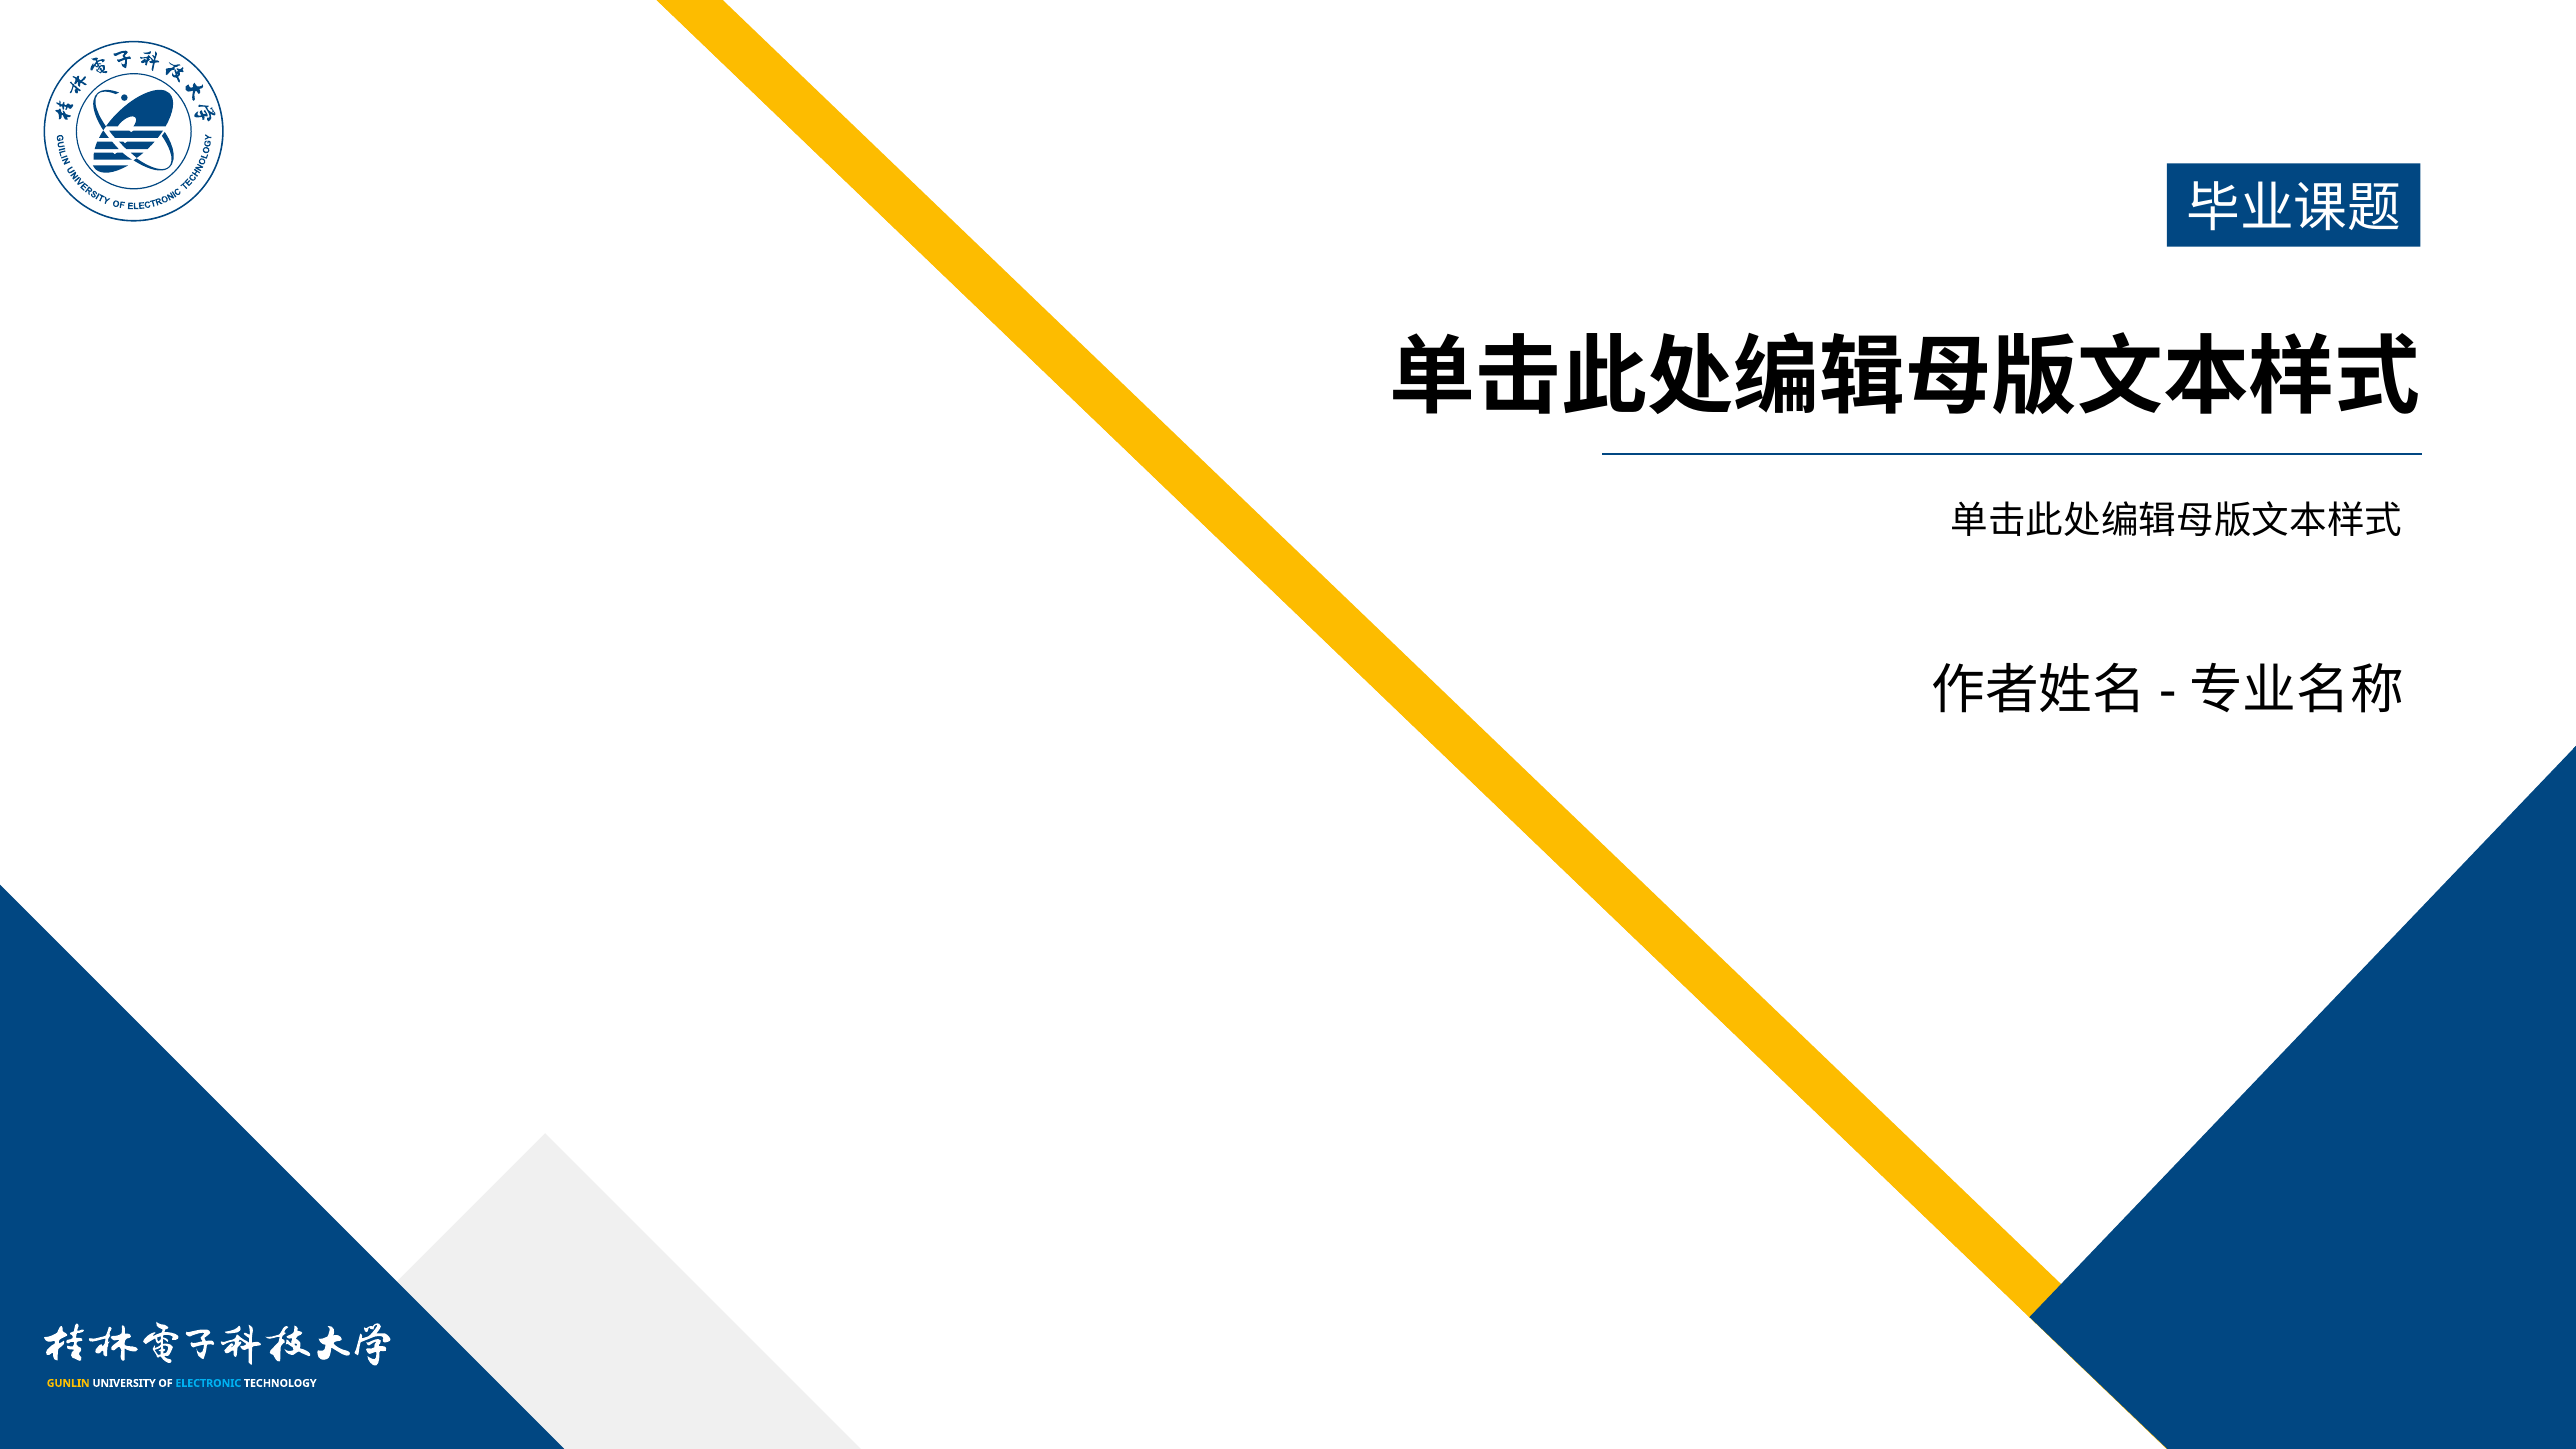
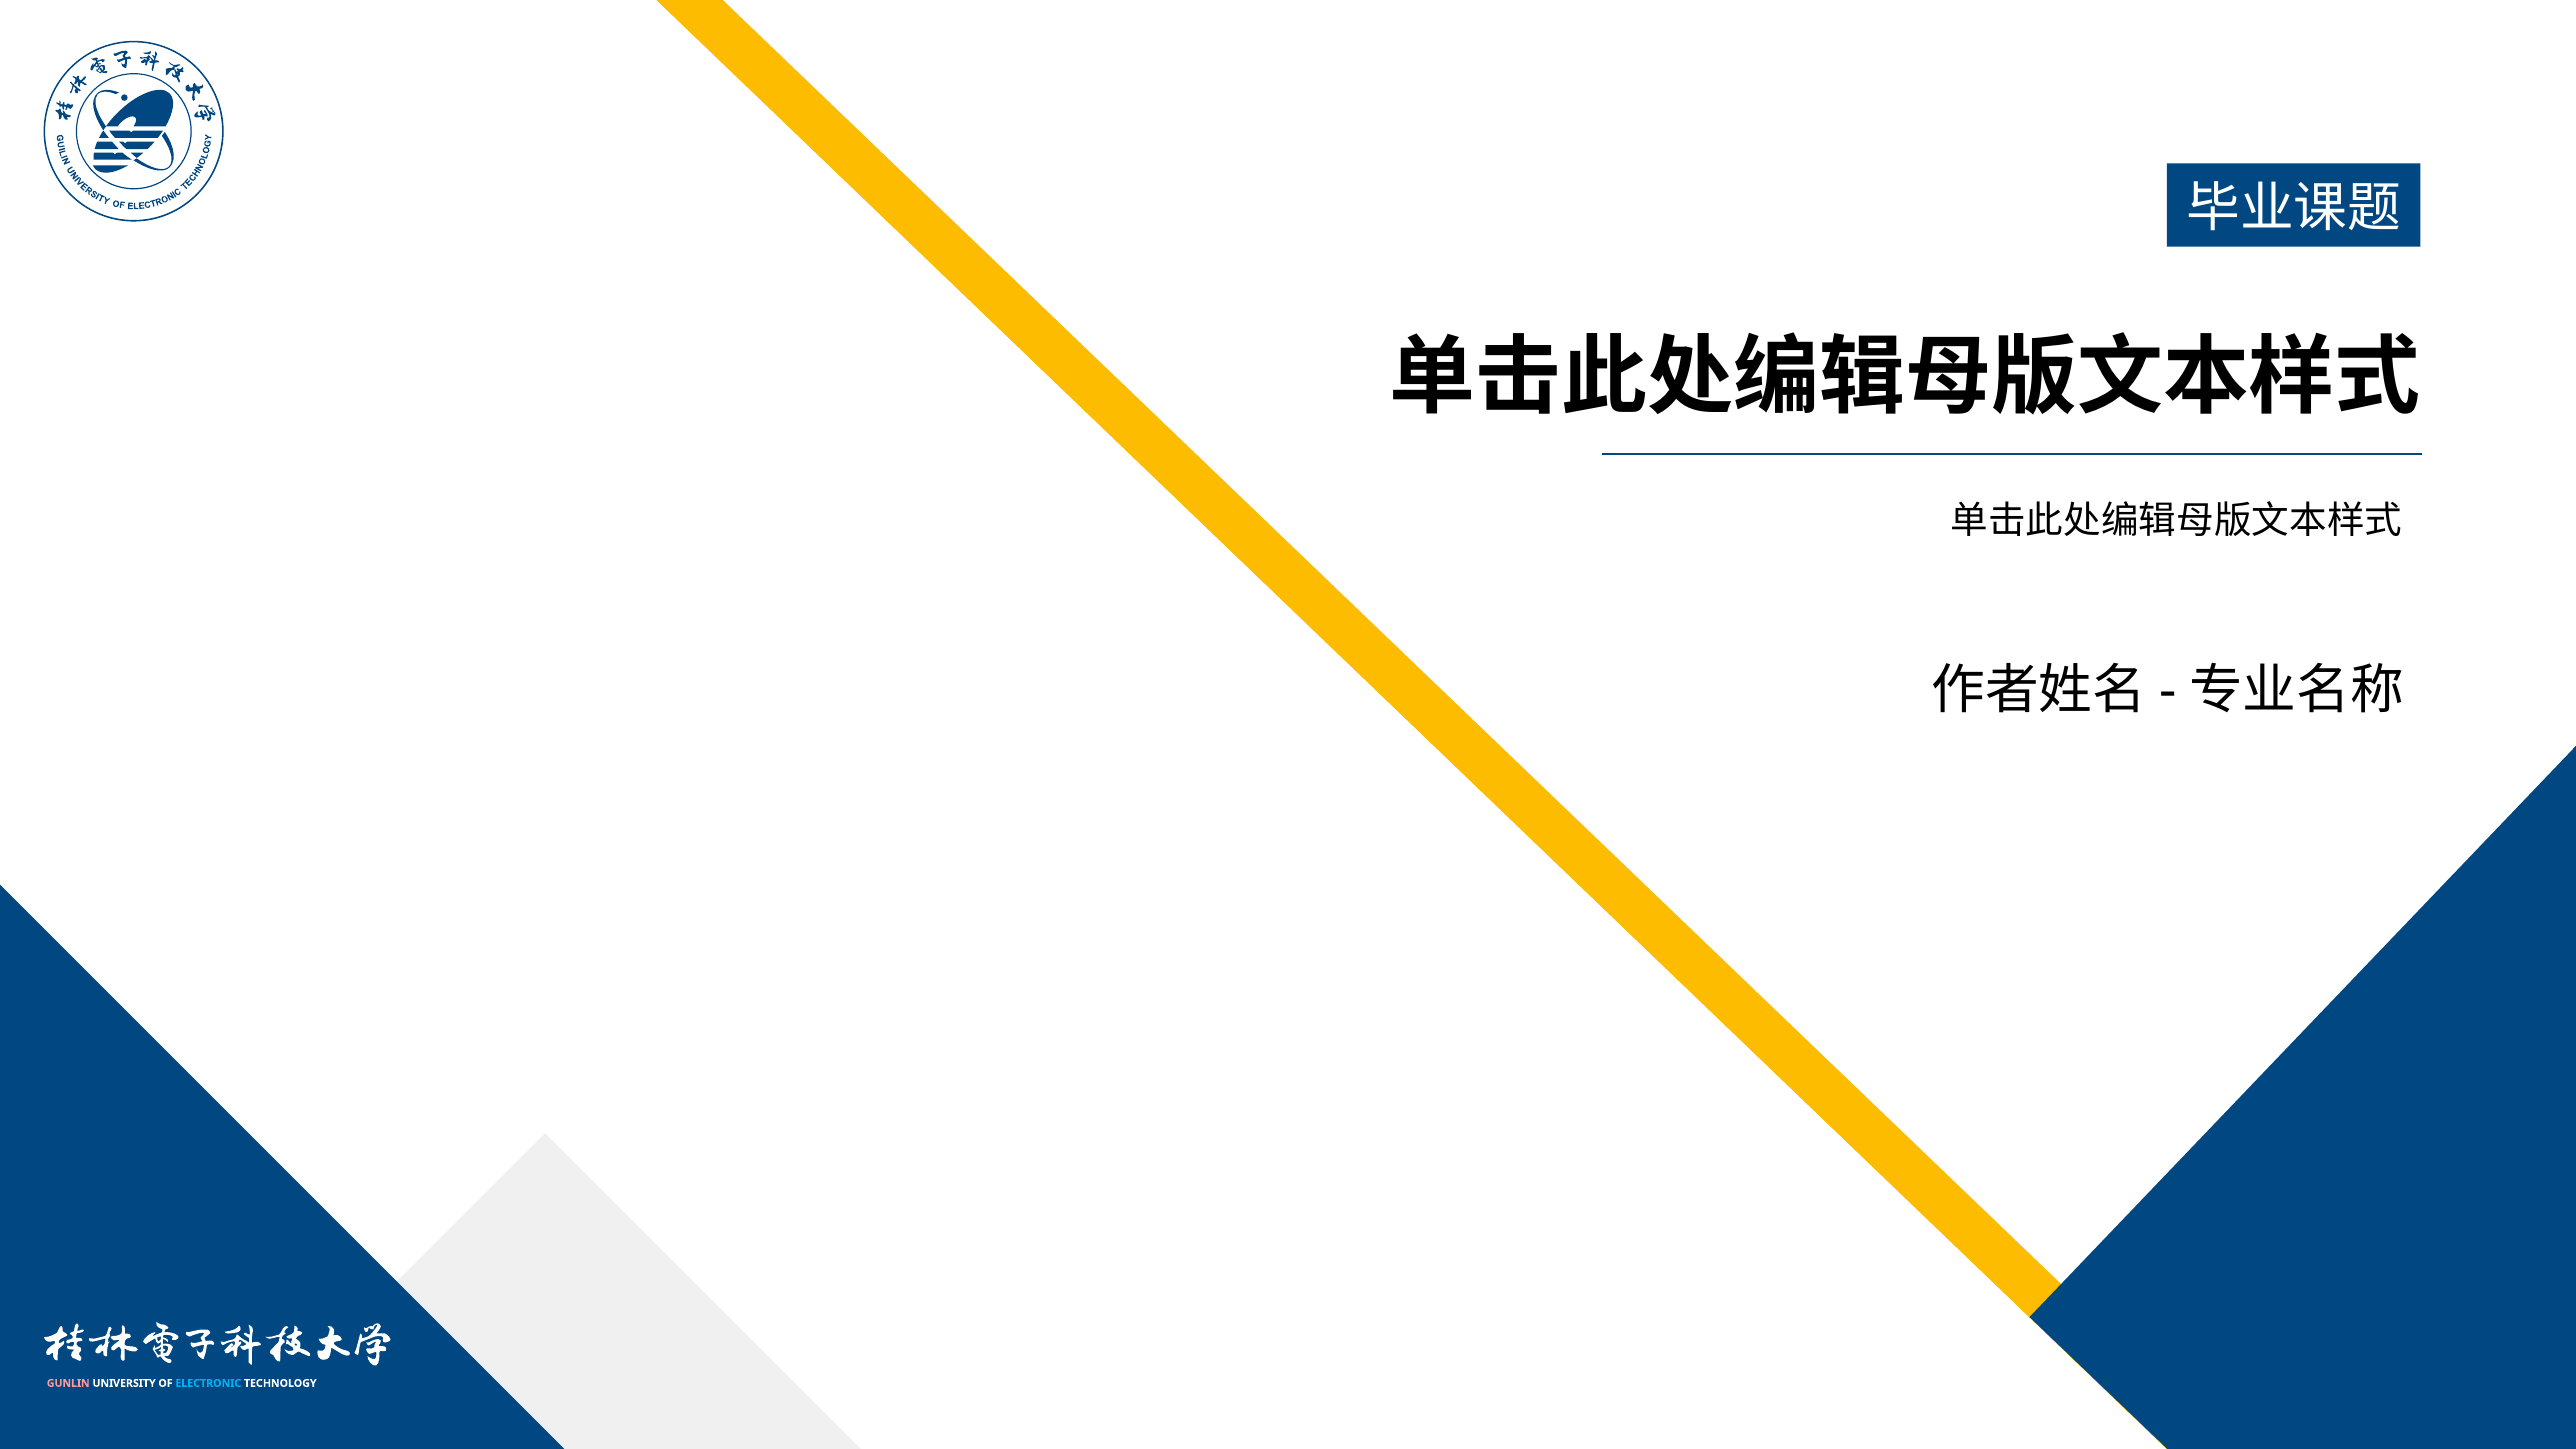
GUNLIN colour: yellow -> pink (68, 1383)
